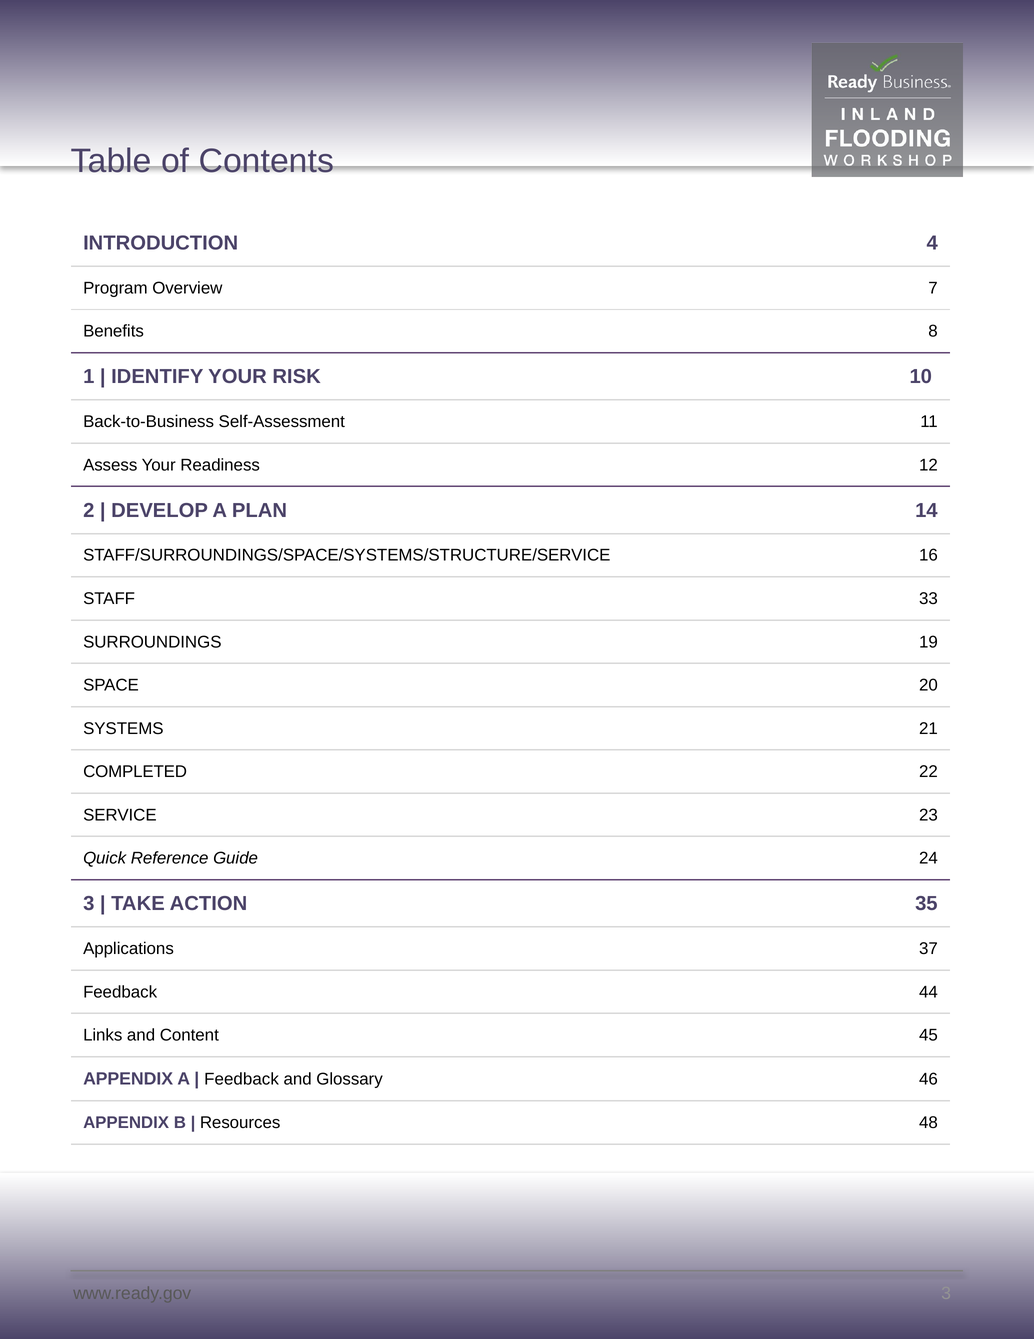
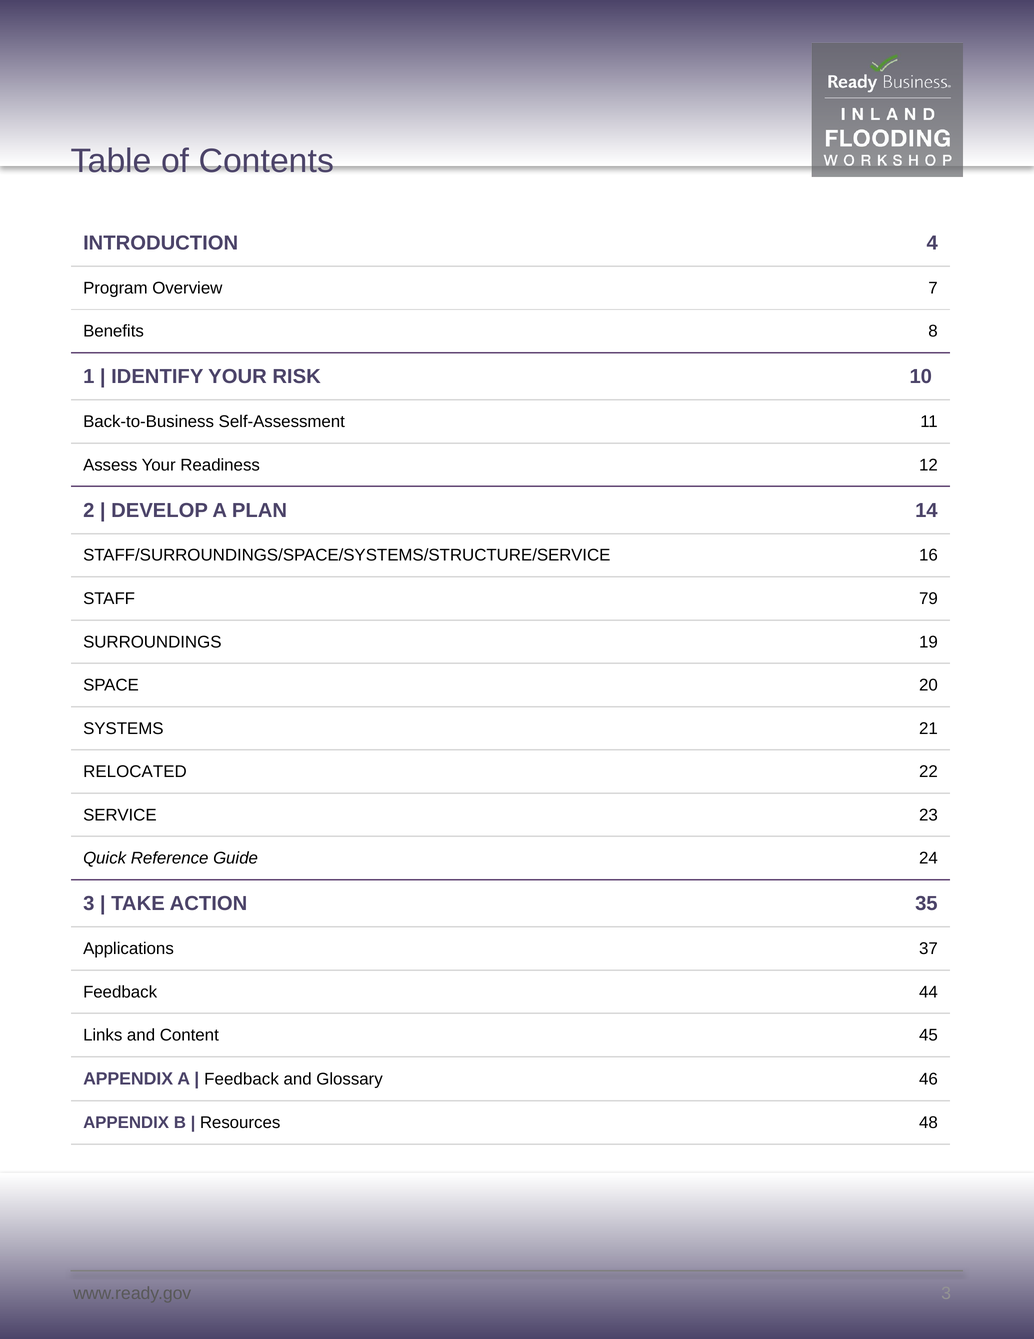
33: 33 -> 79 (928, 598)
COMPLETED: COMPLETED -> RELOCATED (135, 771)
